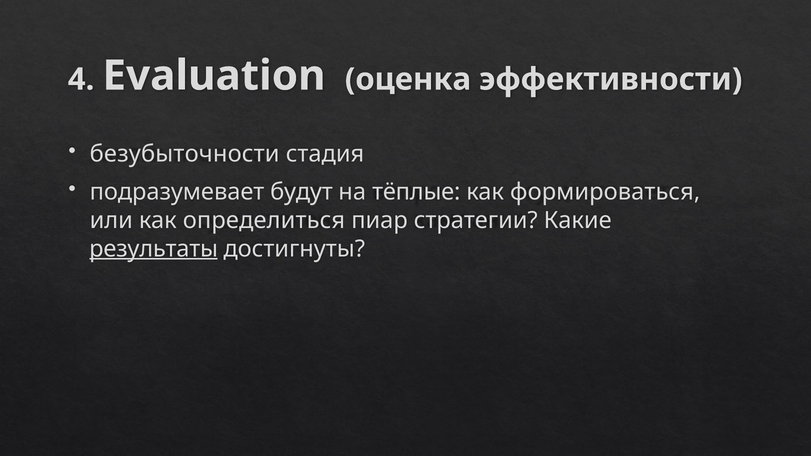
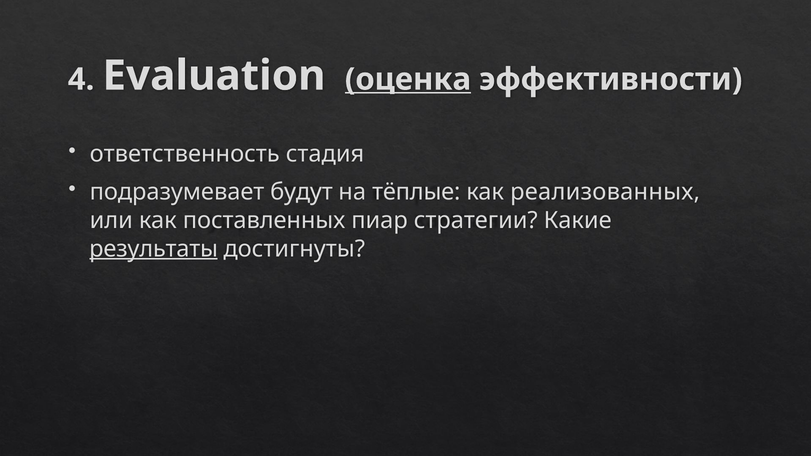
оценка underline: none -> present (408, 79)
безубыточности: безубыточности -> ответственность (185, 154)
формироваться: формироваться -> реализованных (605, 192)
определиться: определиться -> поставленных (264, 220)
